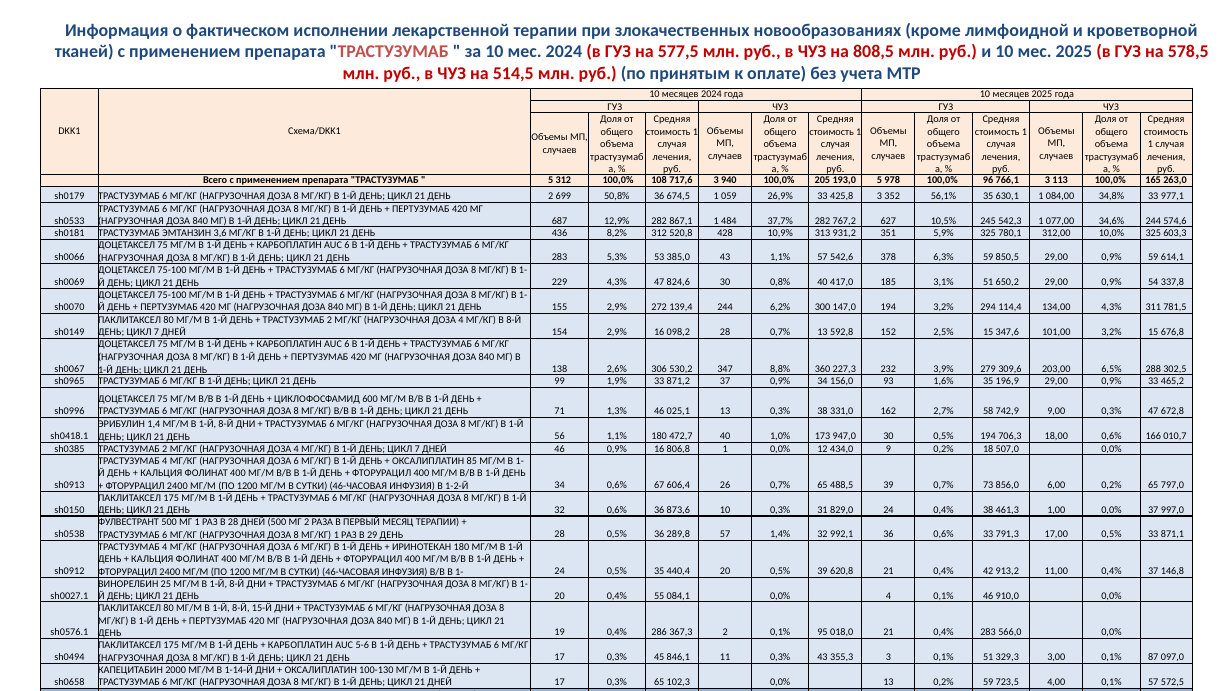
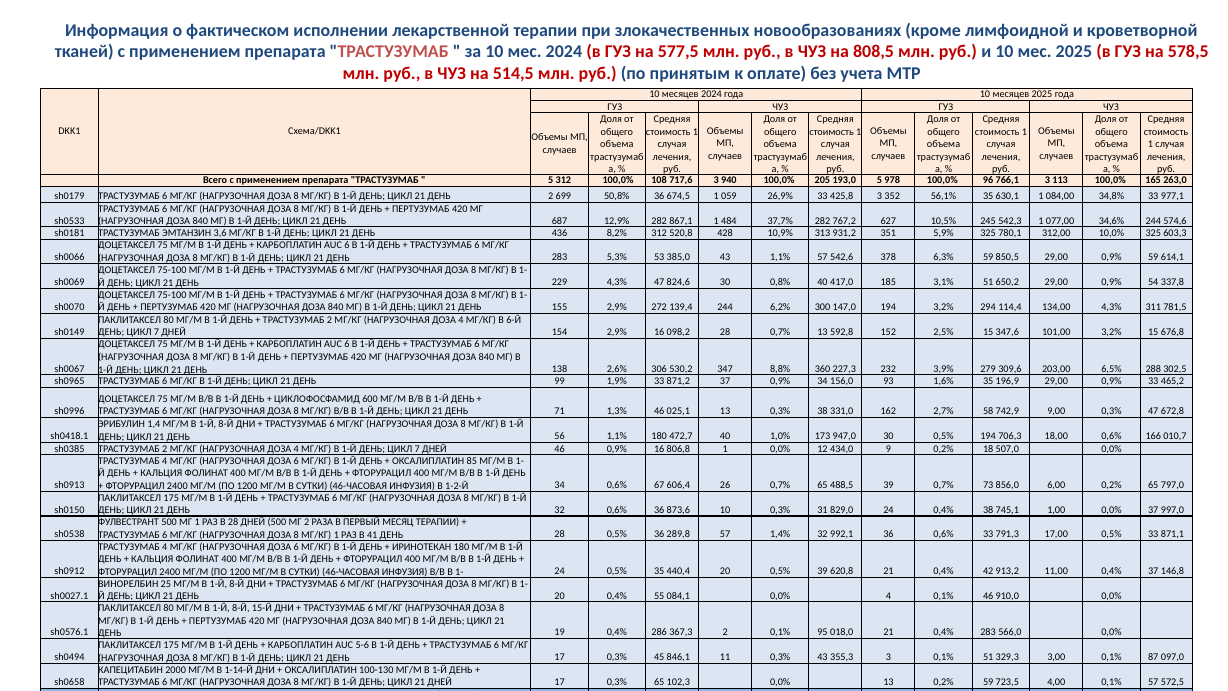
В 8-Й: 8-Й -> 6-Й (514, 320)
461,3: 461,3 -> 745,1 (1007, 510)
29: 29 -> 41 (372, 535)
